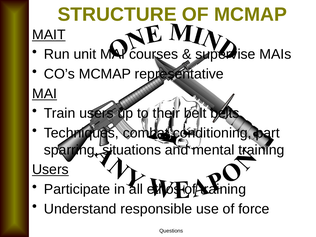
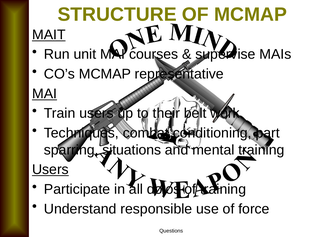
belts: belts -> work (225, 113)
ethos: ethos -> dojos (164, 189)
